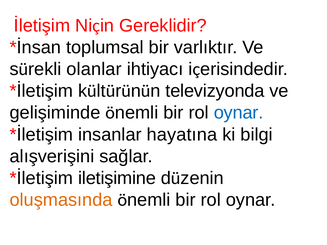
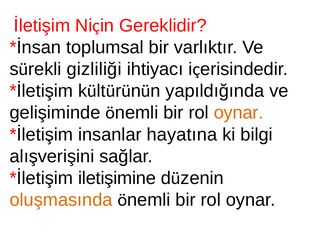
olanlar: olanlar -> gizliliği (94, 69)
televizyonda: televizyonda -> yapıldığında (215, 91)
oynar colour: blue -> orange (239, 113)
